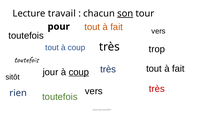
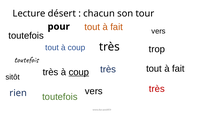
travail: travail -> désert (62, 13)
son underline: present -> none (125, 13)
jour: jour -> très (51, 72)
